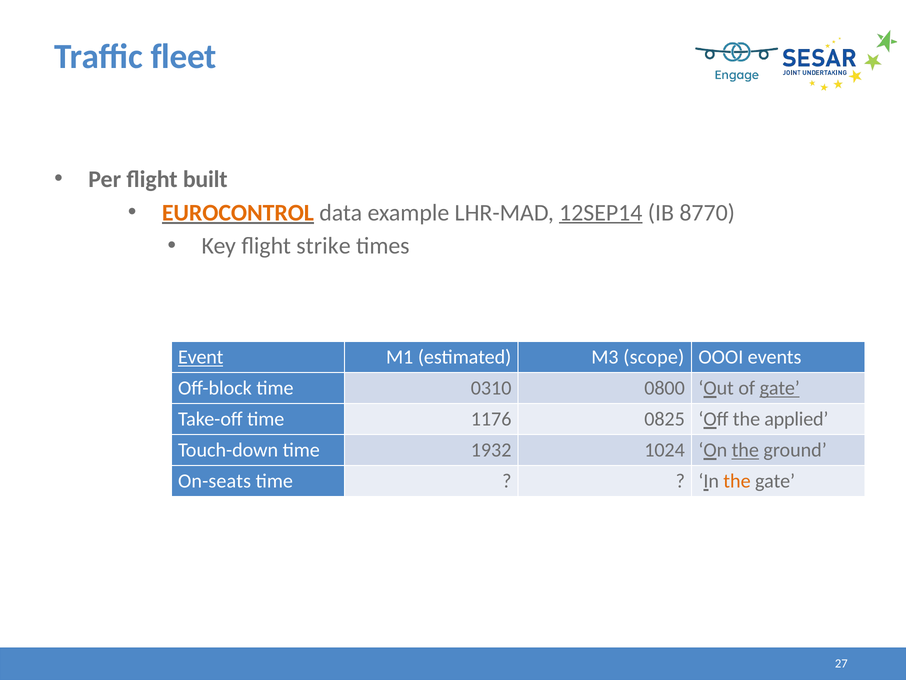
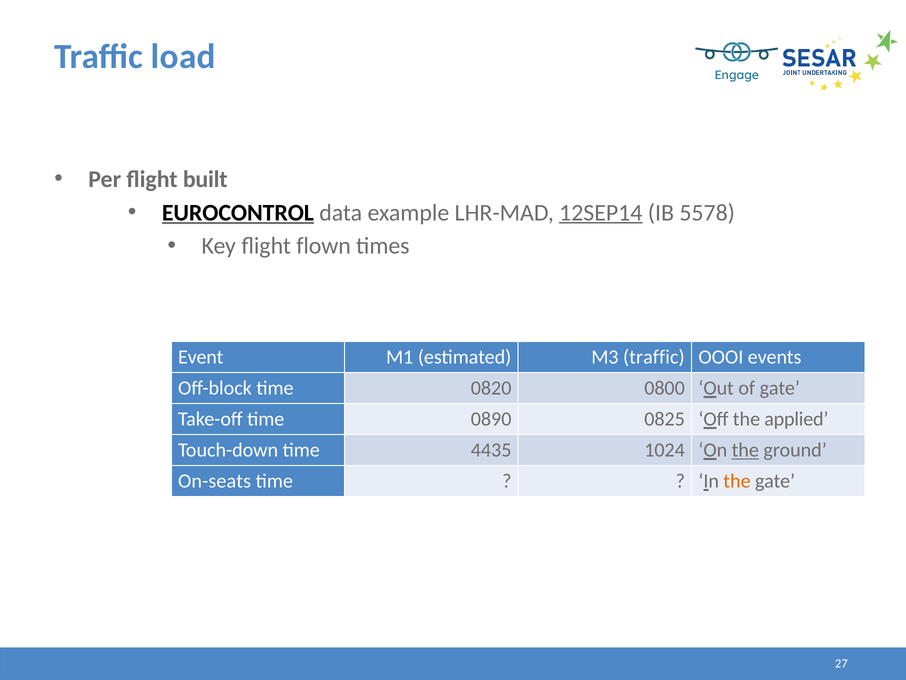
fleet: fleet -> load (183, 57)
EUROCONTROL colour: orange -> black (238, 212)
8770: 8770 -> 5578 (707, 212)
strike: strike -> flown (324, 246)
Event underline: present -> none (201, 357)
M3 scope: scope -> traffic (654, 357)
0310: 0310 -> 0820 (491, 388)
gate underline: present -> none (780, 388)
1176: 1176 -> 0890 (491, 419)
1932: 1932 -> 4435 (491, 450)
